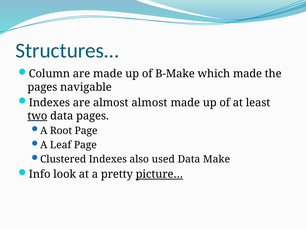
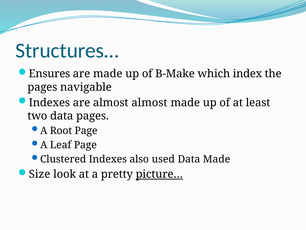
Column: Column -> Ensures (49, 74)
which made: made -> index (247, 74)
two underline: present -> none (37, 116)
Data Make: Make -> Made (217, 159)
Info: Info -> Size (40, 174)
